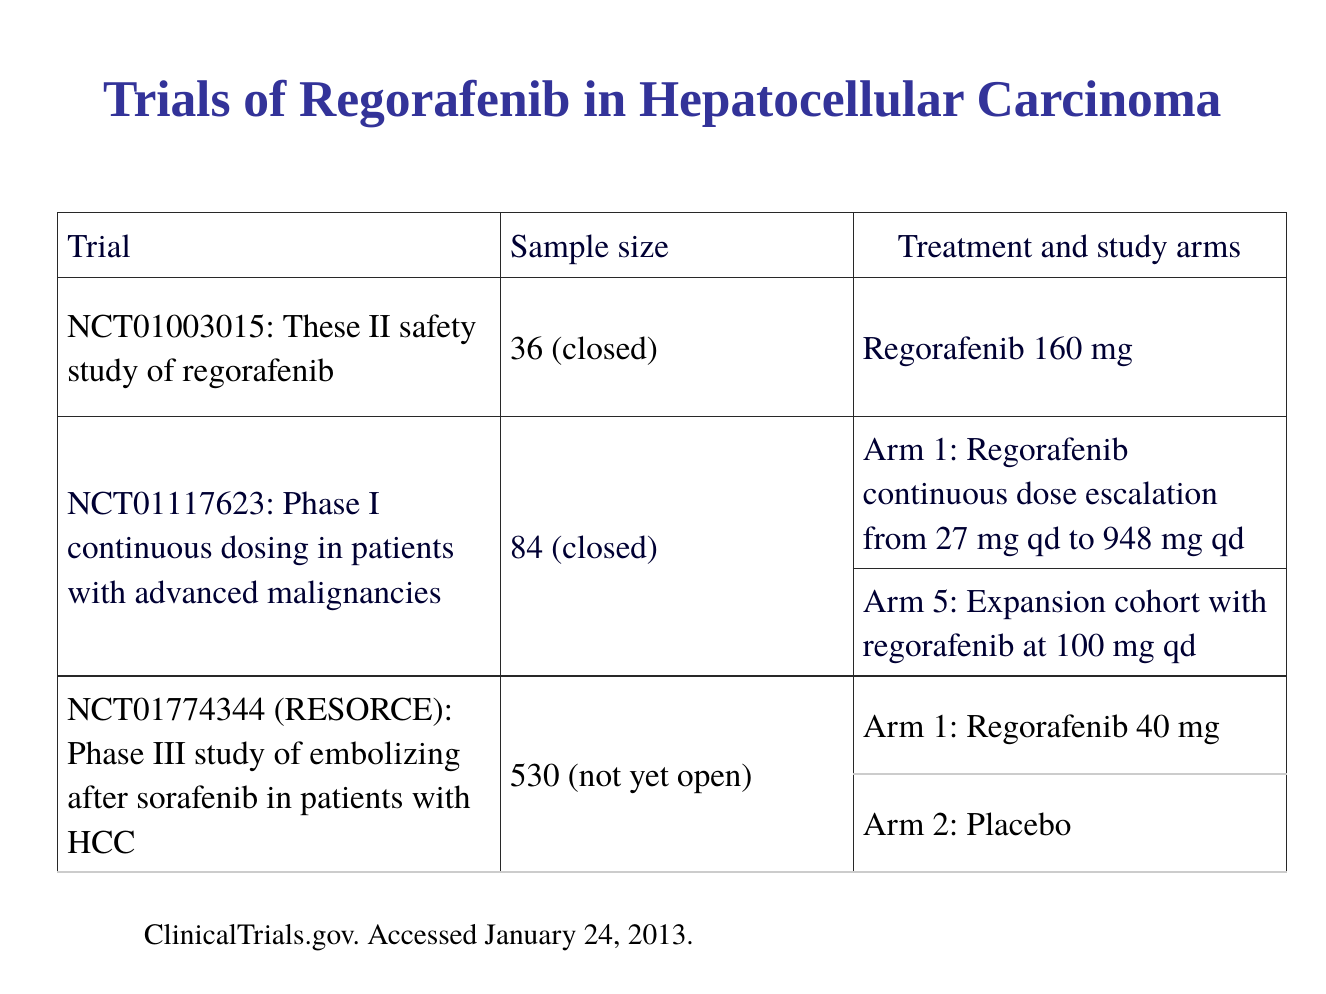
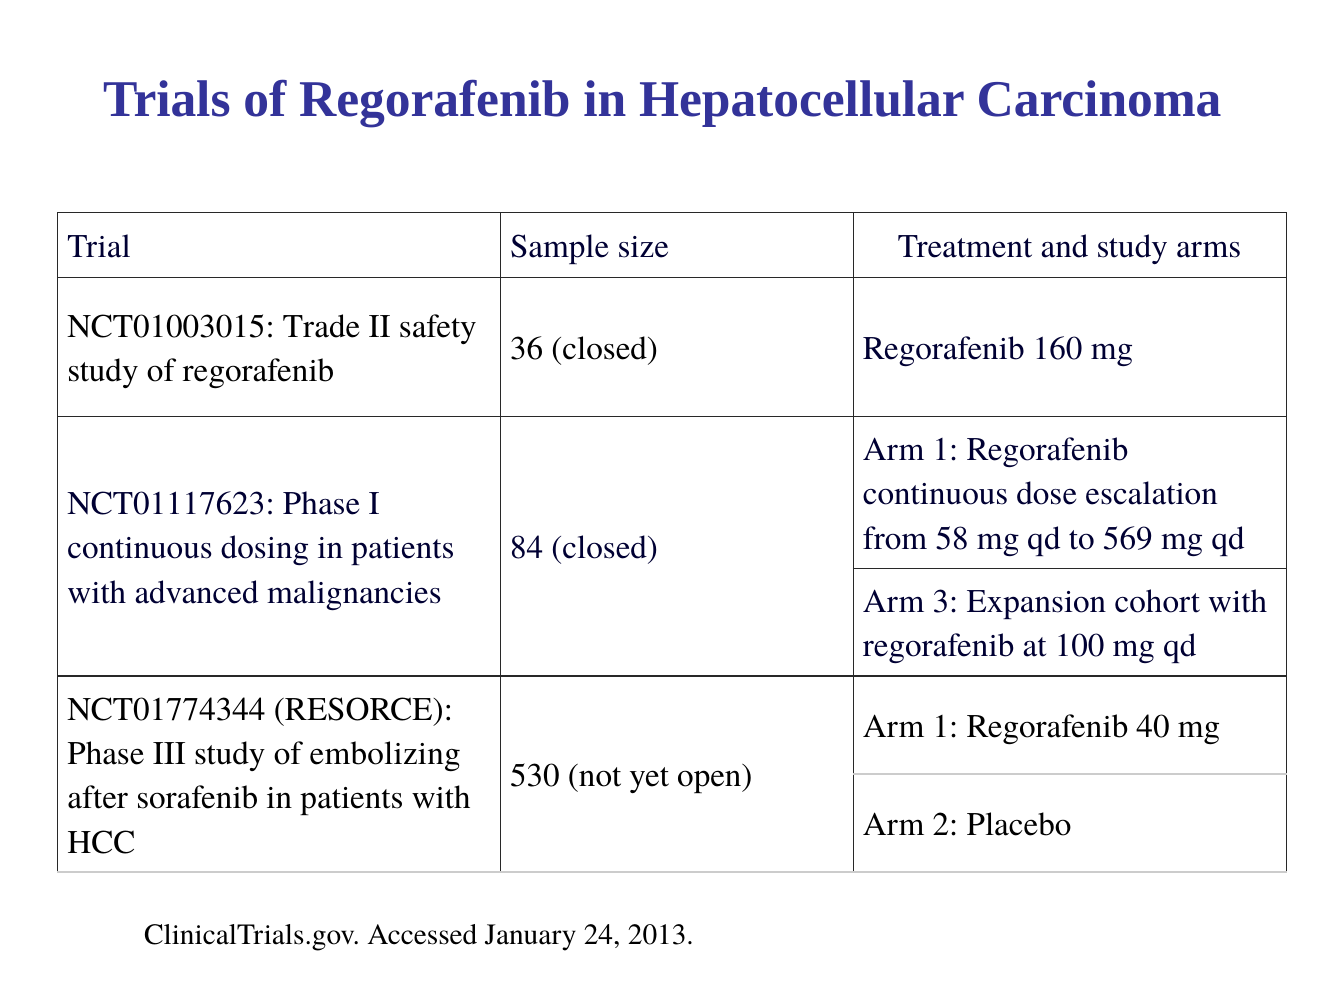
These: These -> Trade (322, 327)
27: 27 -> 58 (952, 539)
948: 948 -> 569 (1128, 539)
5: 5 -> 3 (945, 602)
